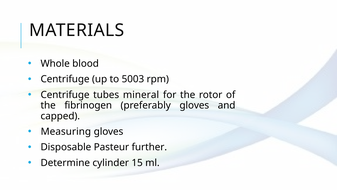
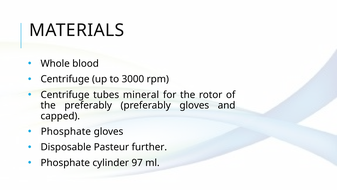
5003: 5003 -> 3000 (133, 79)
the fibrinogen: fibrinogen -> preferably (88, 105)
Measuring: Measuring -> Phosphate (66, 131)
Determine: Determine -> Phosphate (65, 162)
15: 15 -> 97 (137, 162)
